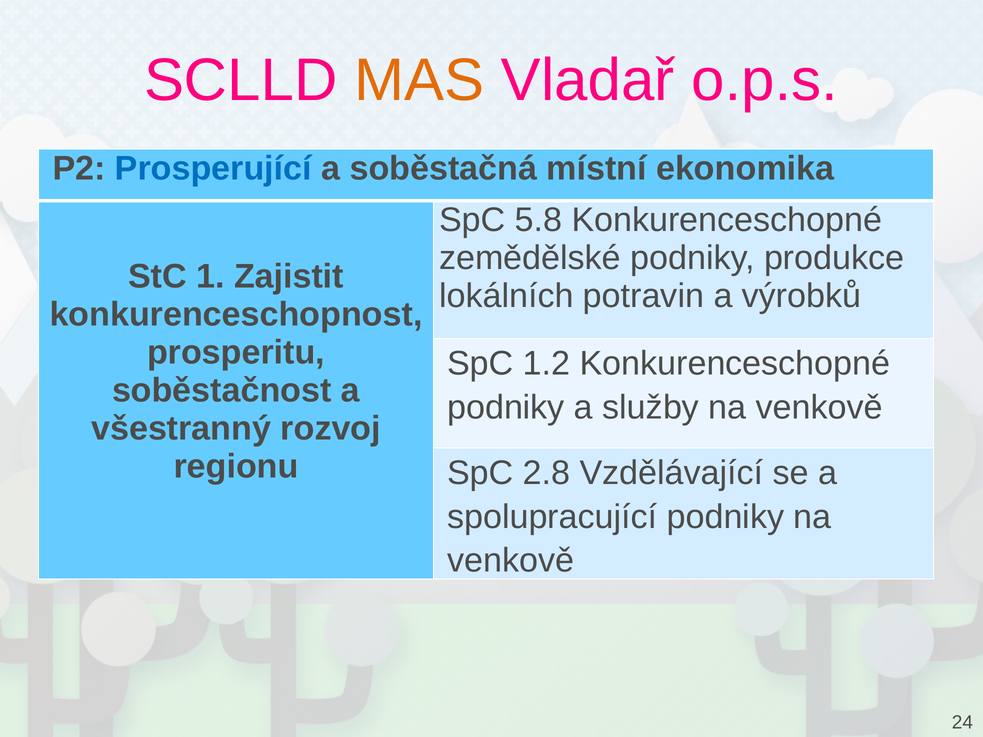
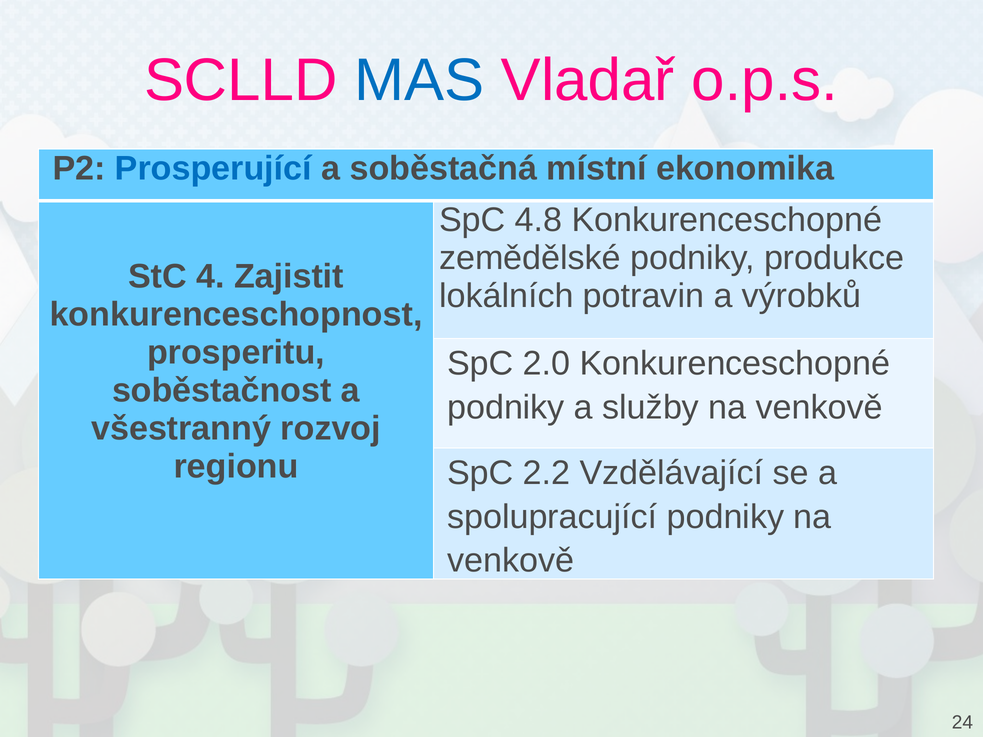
MAS colour: orange -> blue (419, 81)
5.8: 5.8 -> 4.8 (538, 220)
1: 1 -> 4 (210, 276)
1.2: 1.2 -> 2.0 (547, 364)
2.8: 2.8 -> 2.2 (547, 473)
